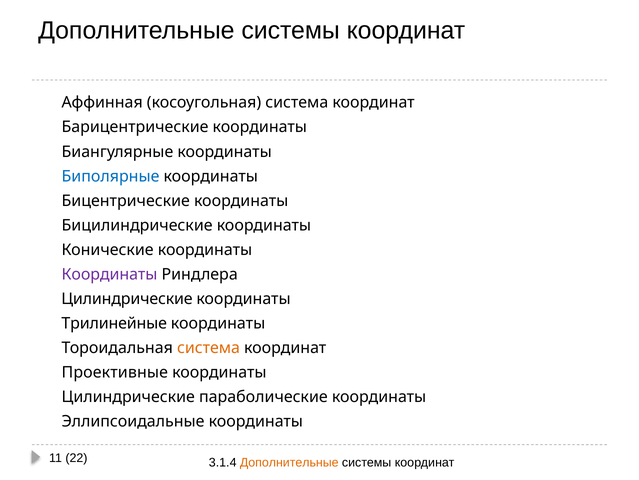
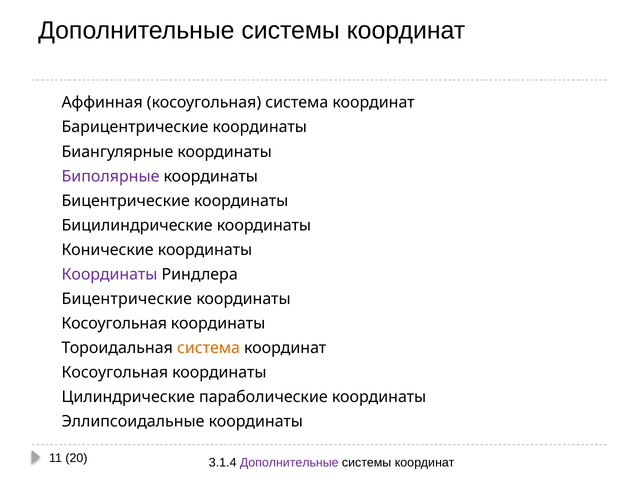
Биполярные colour: blue -> purple (111, 176)
Цилиндрические: Цилиндрические -> Бицентрические (127, 299)
Трилинейные: Трилинейные -> Косоугольная (114, 323)
Проективные: Проективные -> Косоугольная (115, 372)
22: 22 -> 20 (76, 457)
Дополнительные colour: orange -> purple (289, 462)
